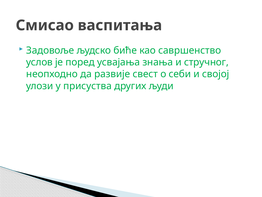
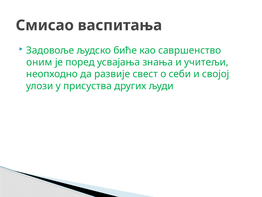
услов: услов -> оним (39, 62)
стручног: стручног -> учитељи (206, 62)
